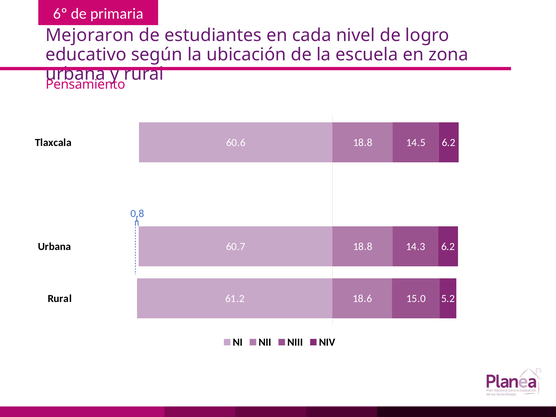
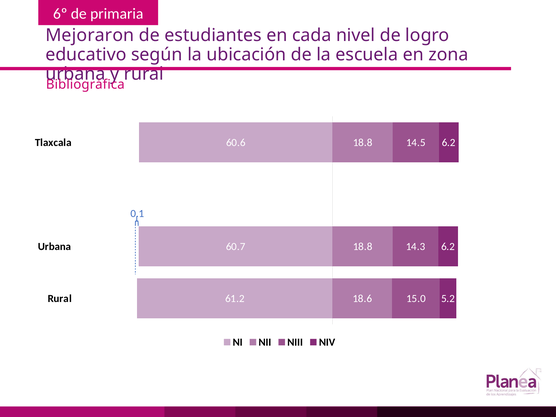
Pensamiento: Pensamiento -> Bibliográfica (85, 85)
0.8: 0.8 -> 0.1 (137, 214)
